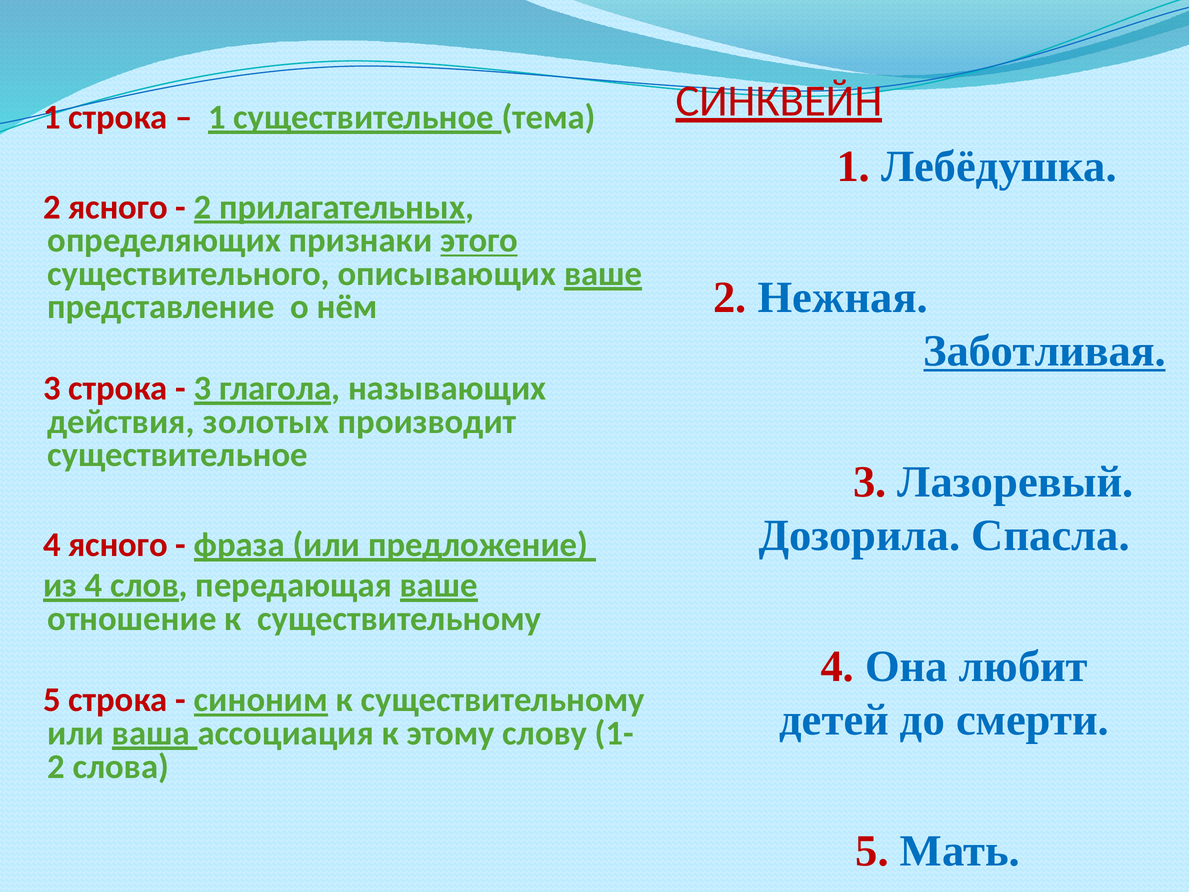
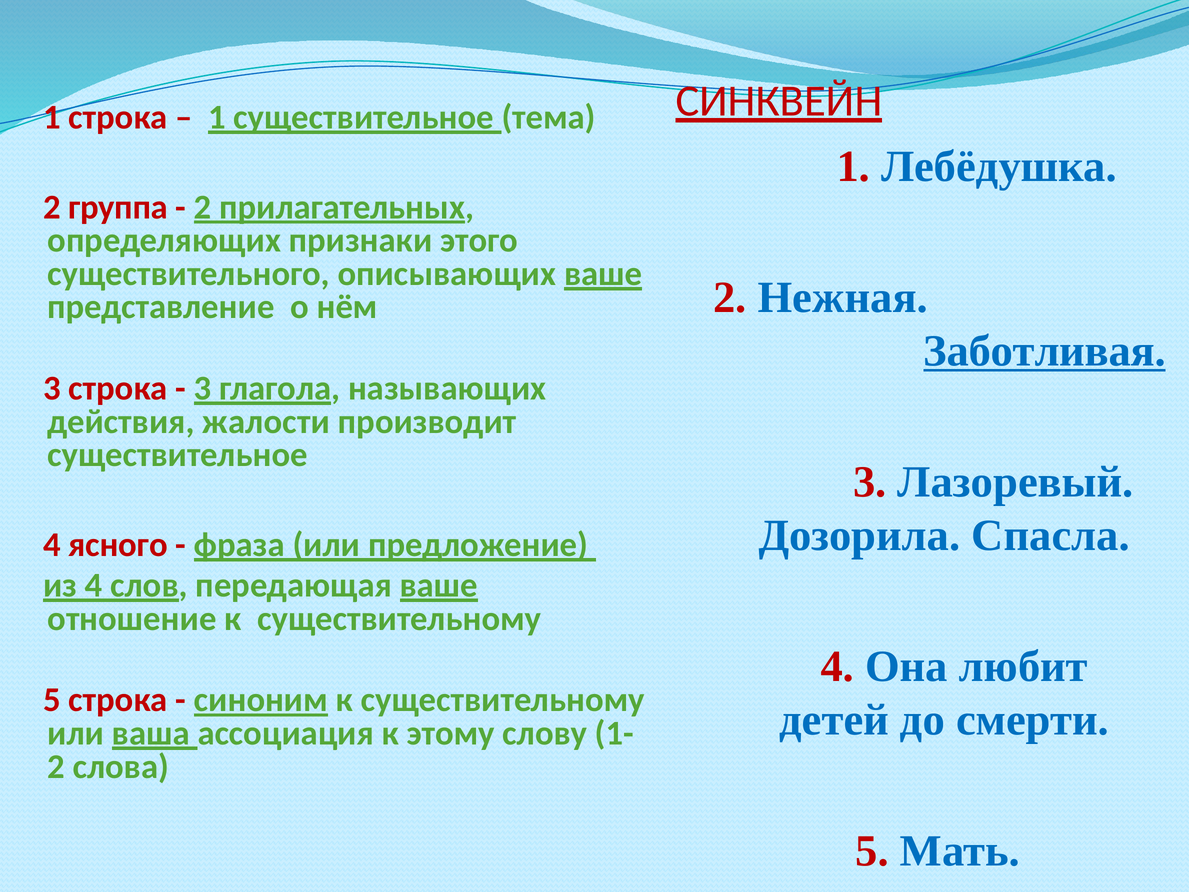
2 ясного: ясного -> группа (118, 207)
этого underline: present -> none (479, 240)
золотых: золотых -> жалости (266, 422)
